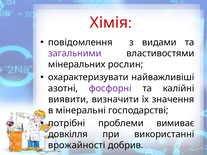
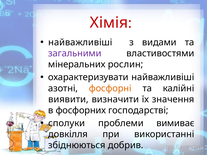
повідомлення: повідомлення -> найважливіші (80, 42)
фосфорні colour: purple -> orange (110, 88)
мінеральні: мінеральні -> фосфорних (81, 111)
потрібні: потрібні -> сполуки (67, 123)
врожайності: врожайності -> збіднюються (77, 146)
